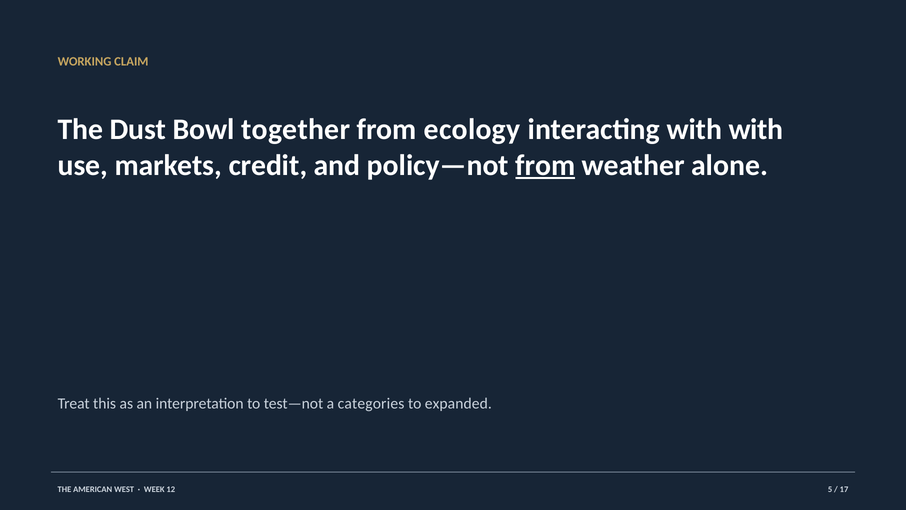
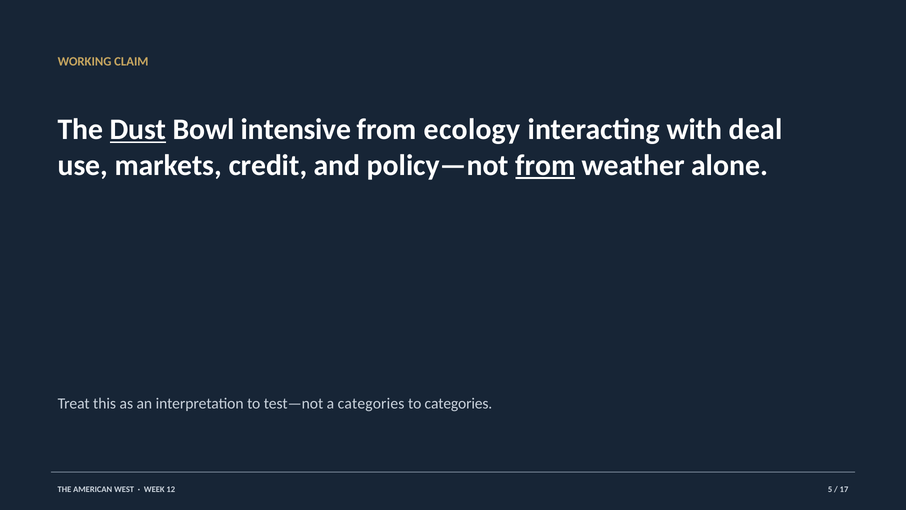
Dust underline: none -> present (138, 129)
together: together -> intensive (296, 129)
with with: with -> deal (756, 129)
to expanded: expanded -> categories (458, 403)
